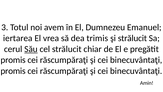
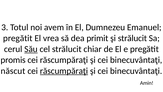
iertarea: iertarea -> pregătit (18, 38)
trimis: trimis -> primit (97, 38)
promis: promis -> născut (13, 71)
răscumpăraţi underline: none -> present (64, 71)
